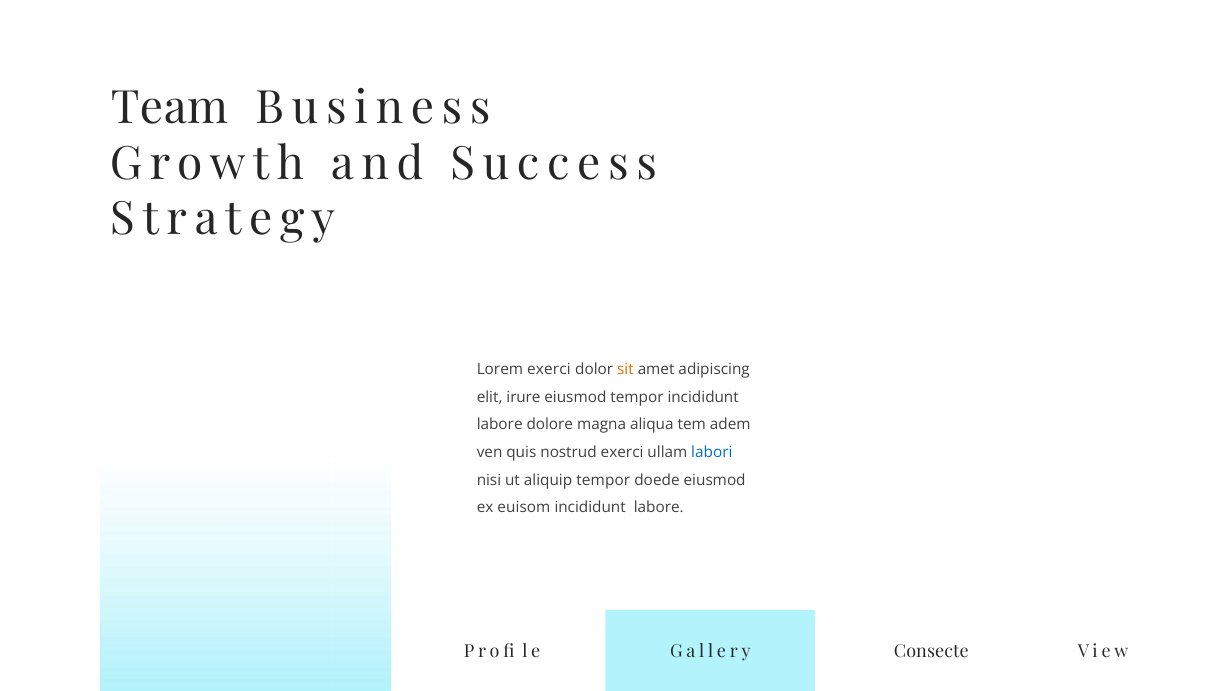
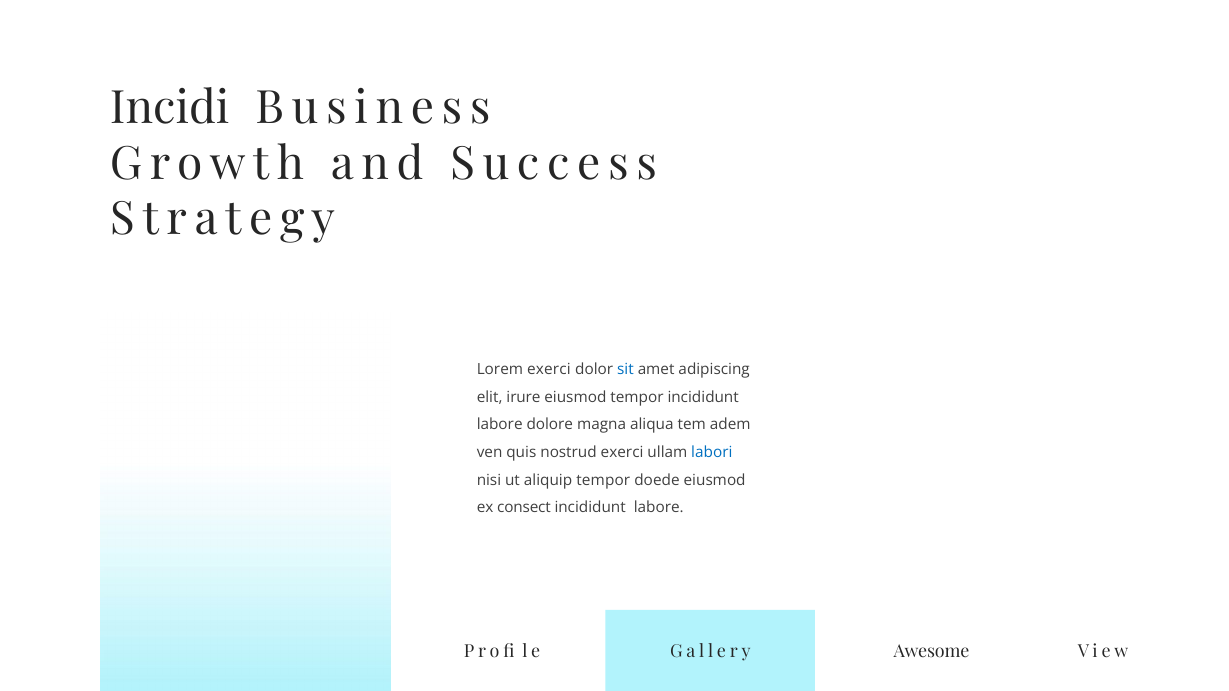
Team: Team -> Incidi (170, 109)
sit colour: orange -> blue (625, 370)
euisom: euisom -> consect (524, 508)
Consecte: Consecte -> Awesome (931, 652)
